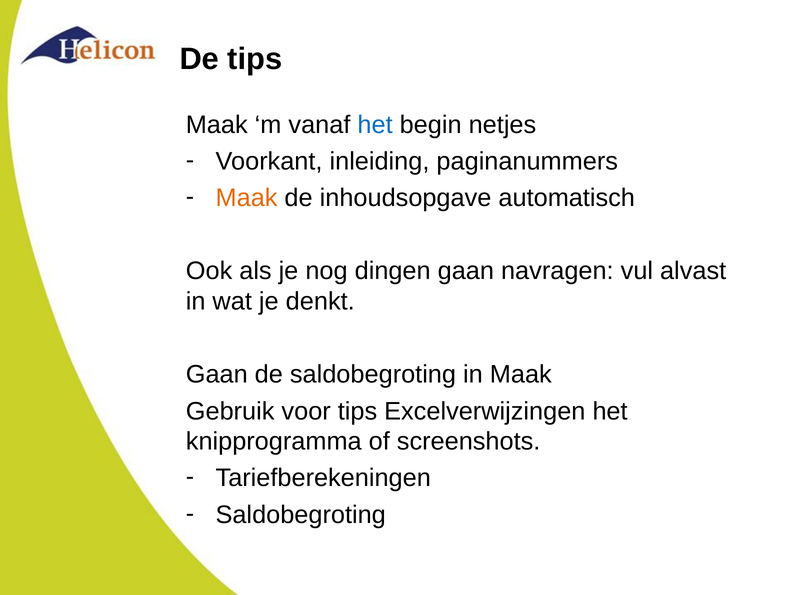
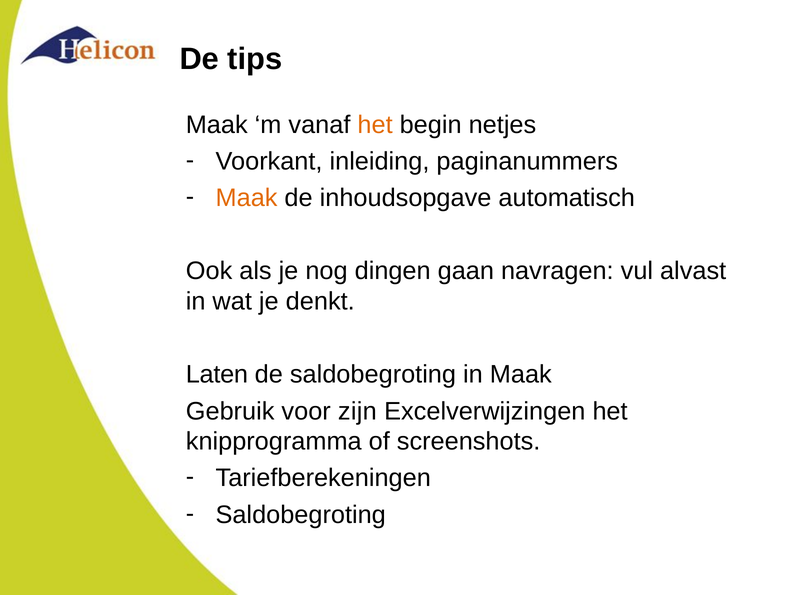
het colour: blue -> orange (375, 125)
Gaan: Gaan -> Laten (217, 374)
voor tips: tips -> zijn (357, 411)
